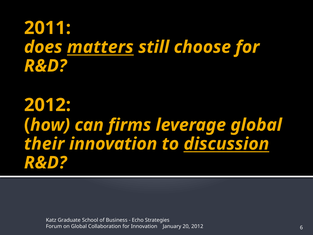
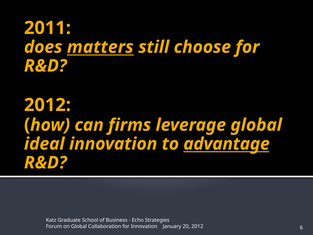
their: their -> ideal (44, 144)
discussion: discussion -> advantage (227, 144)
